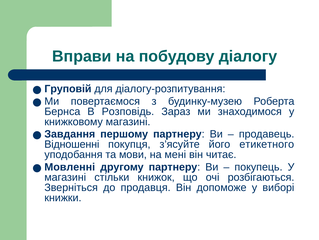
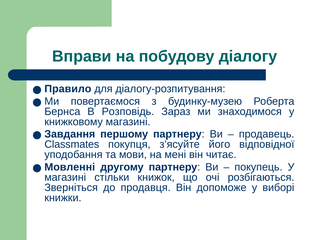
Груповій: Груповій -> Правило (68, 89)
Відношенні: Відношенні -> Classmates (72, 144)
етикетного: етикетного -> відповідної (267, 144)
